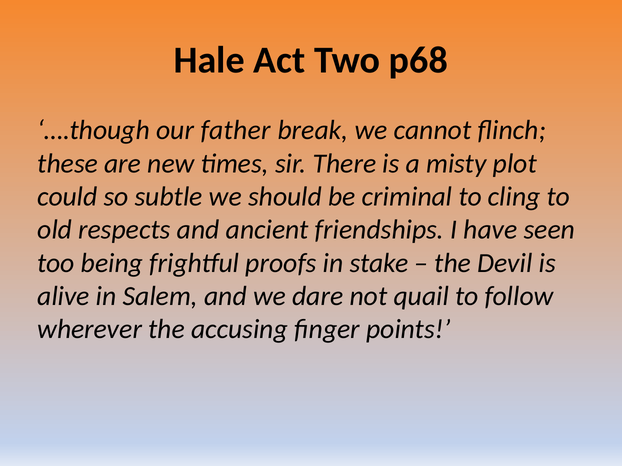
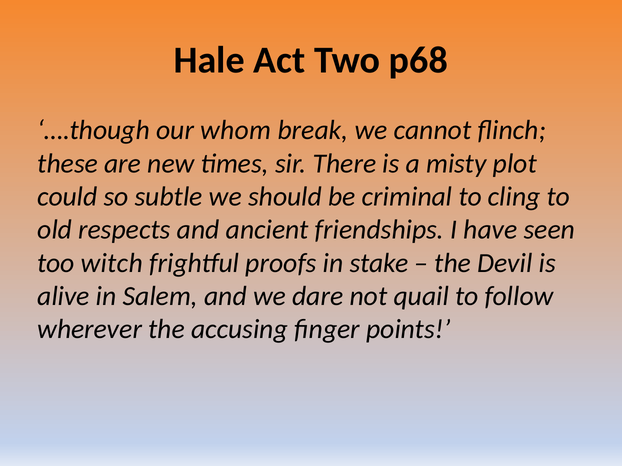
father: father -> whom (236, 130)
being: being -> witch (112, 263)
